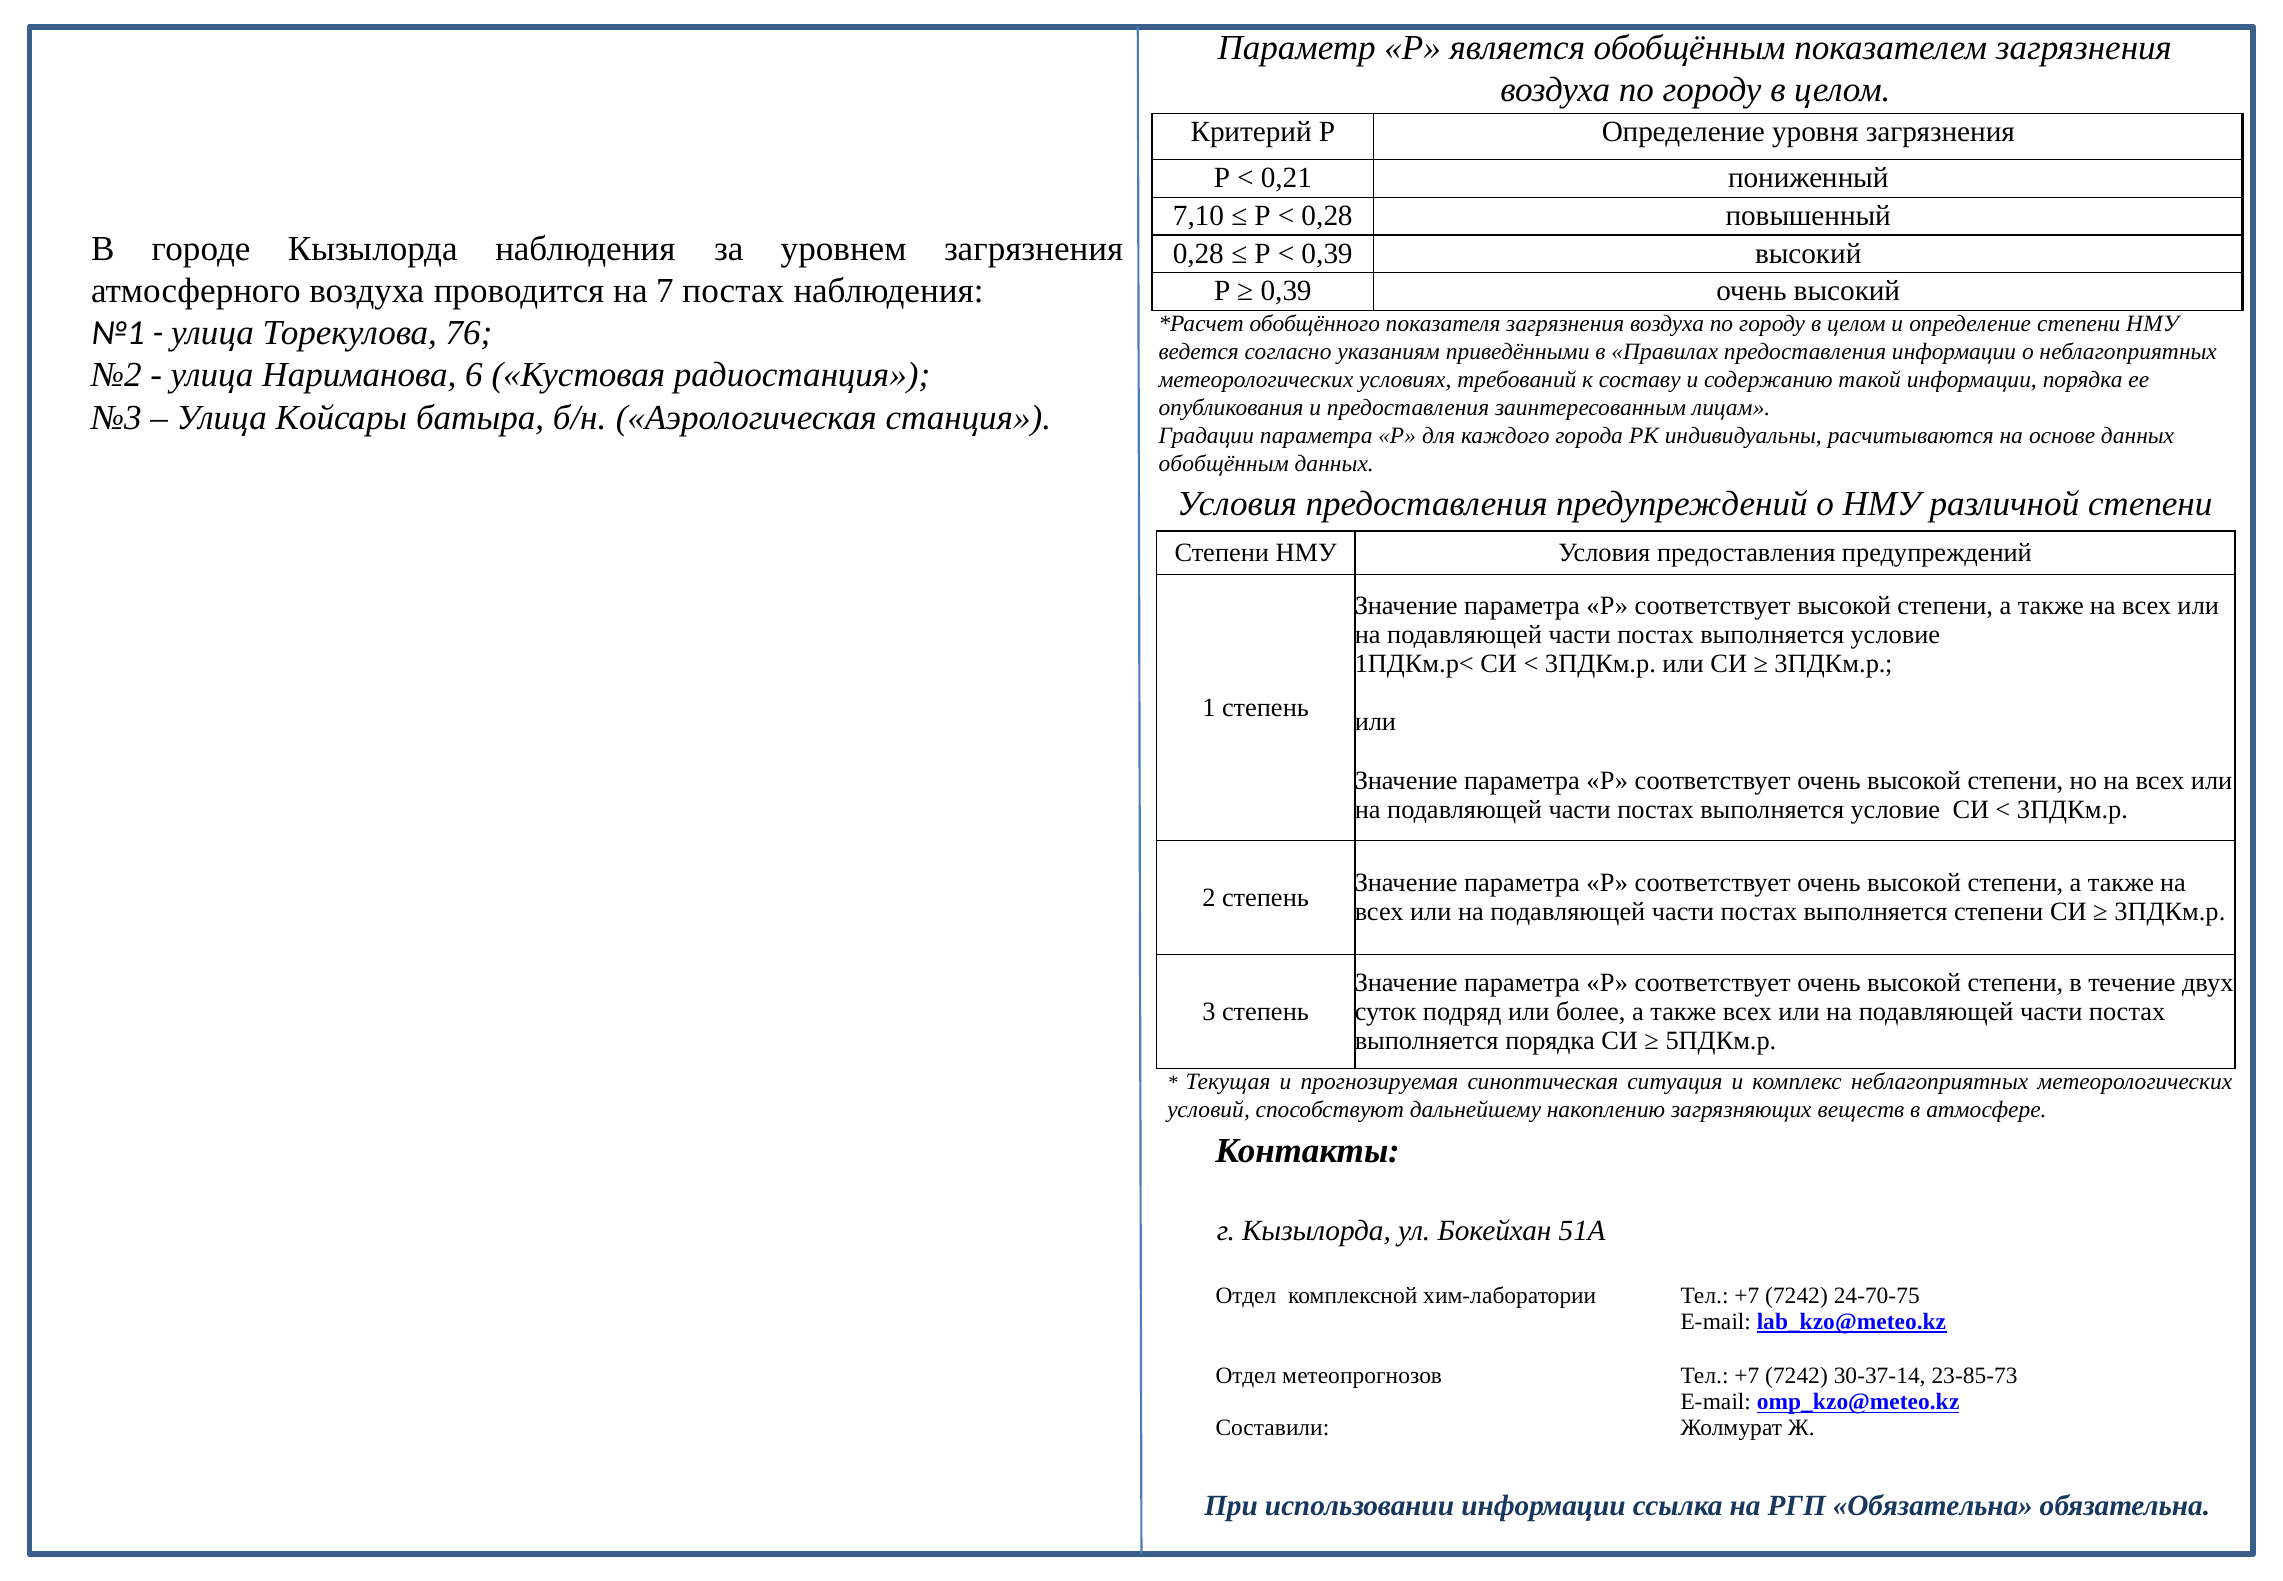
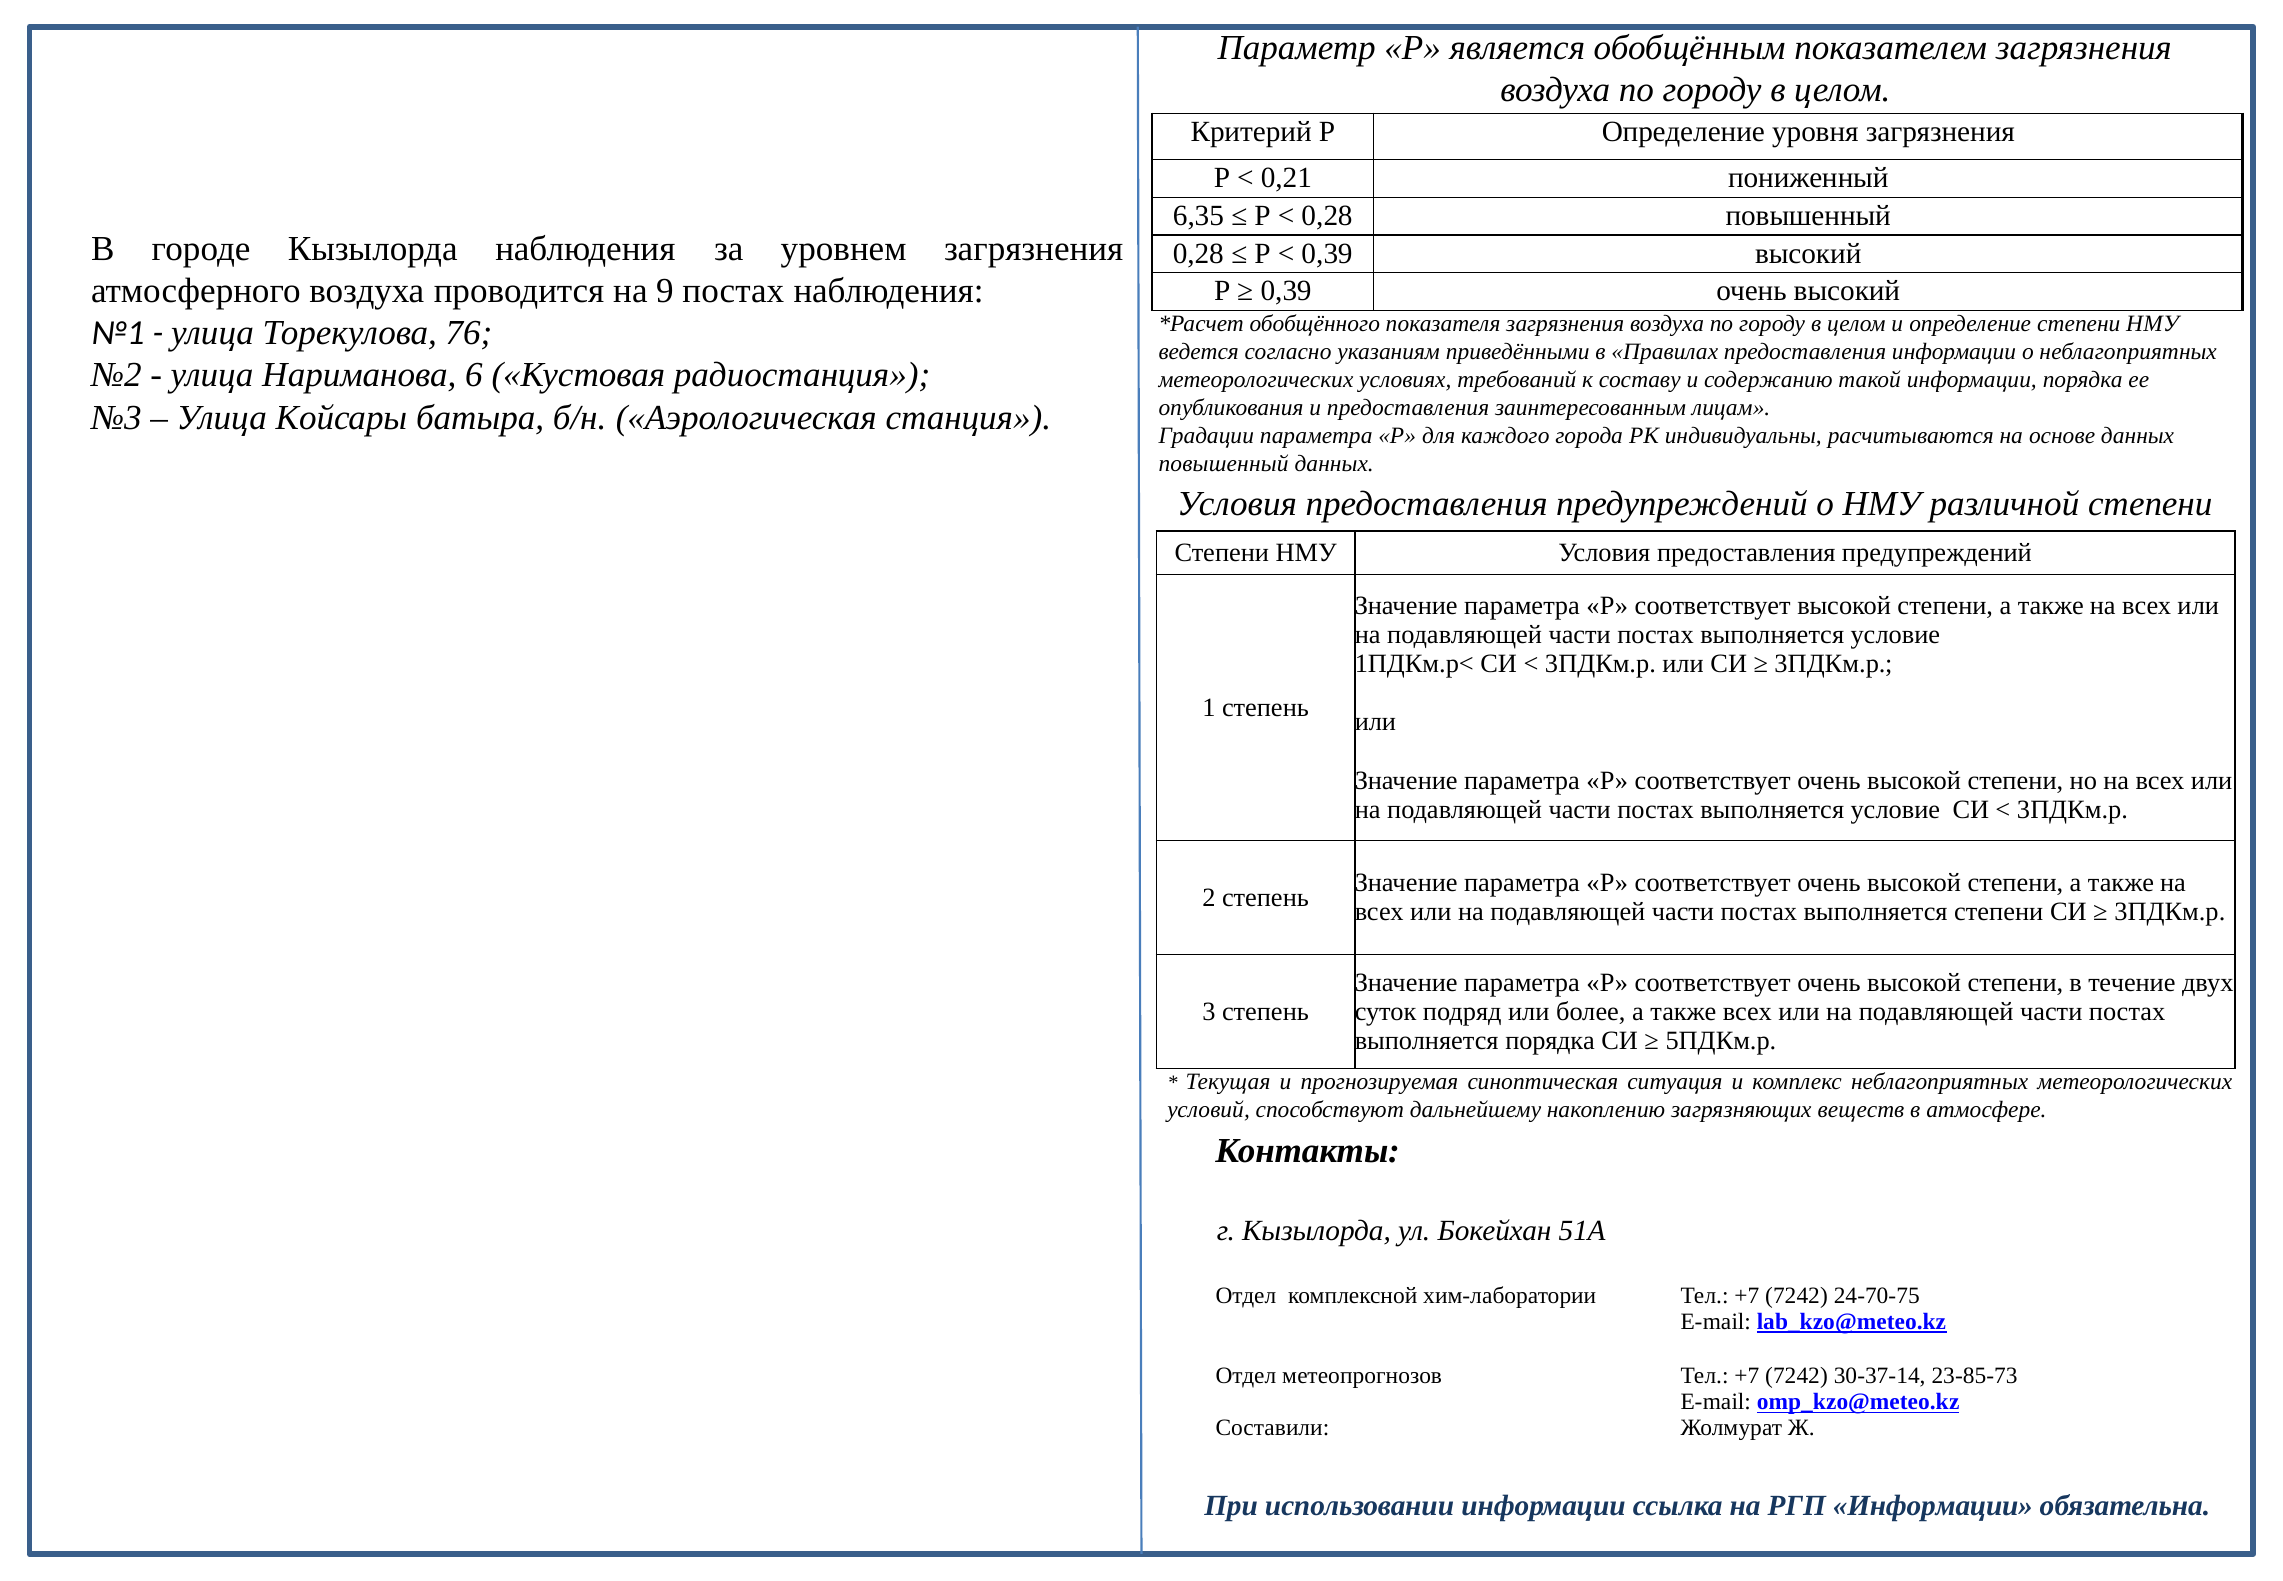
7,10: 7,10 -> 6,35 (1198, 216)
7: 7 -> 9 (665, 291)
обобщённым: обобщённым -> повышенный (1224, 464)
РГП Обязательна: Обязательна -> Информации (1933, 1505)
